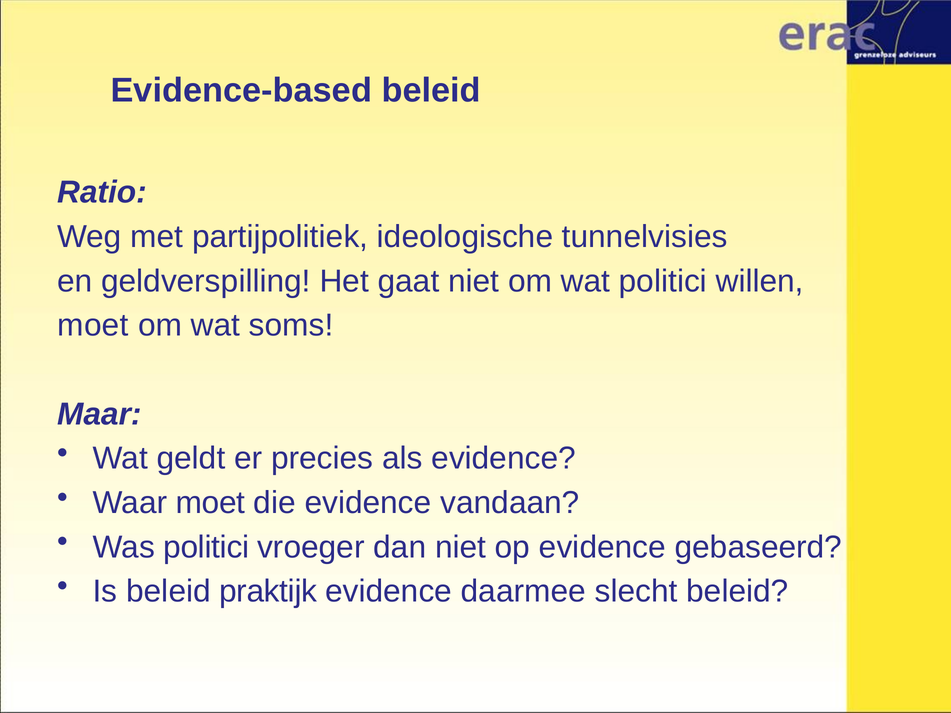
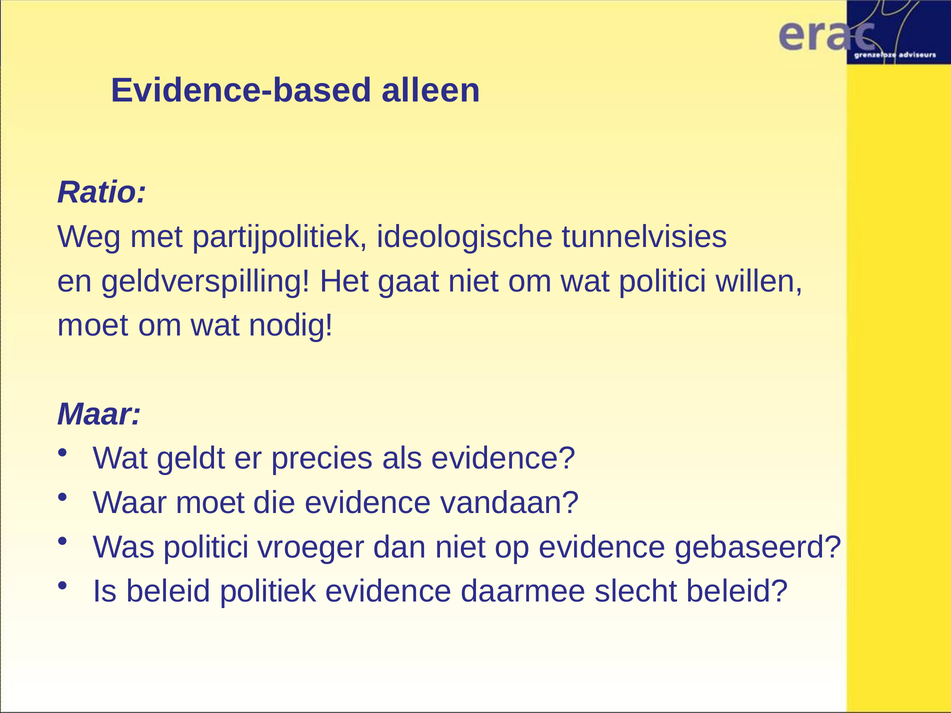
Evidence-based beleid: beleid -> alleen (431, 90)
soms: soms -> nodig (291, 326)
praktijk: praktijk -> politiek (268, 592)
